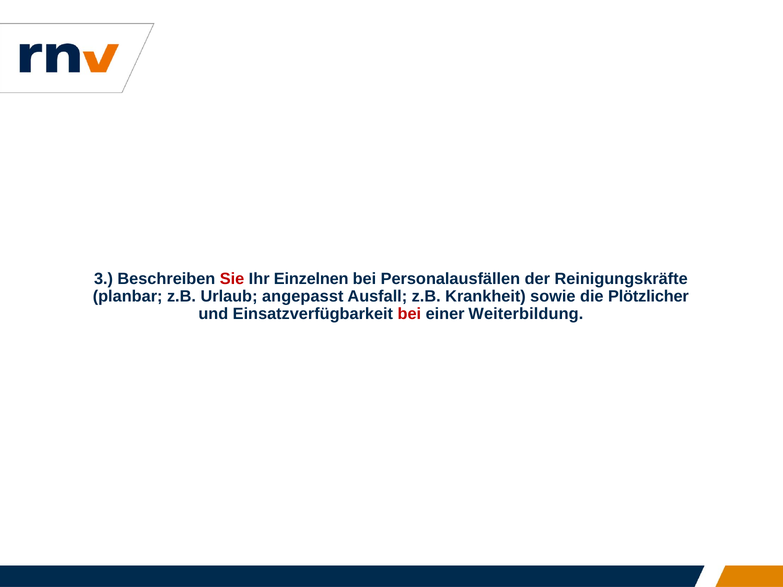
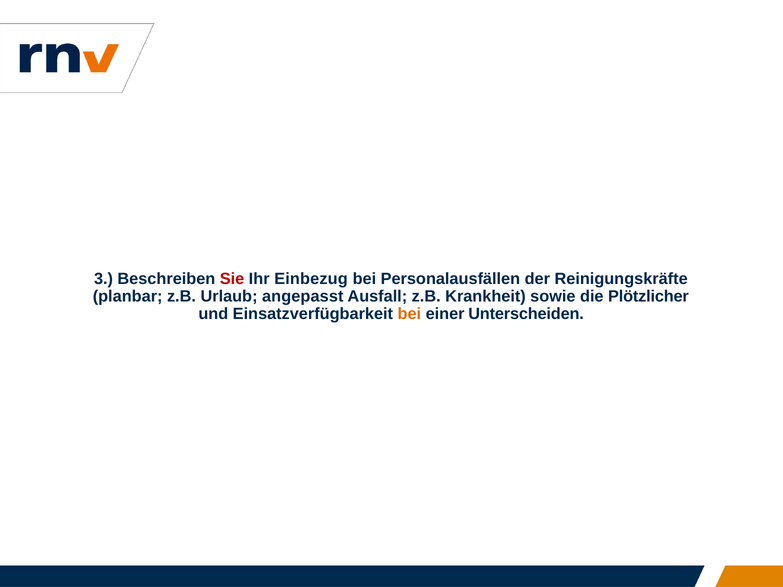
Einzelnen: Einzelnen -> Einbezug (311, 279)
bei colour: red -> orange (409, 314)
Weiterbildung: Weiterbildung -> Unterscheiden (526, 314)
